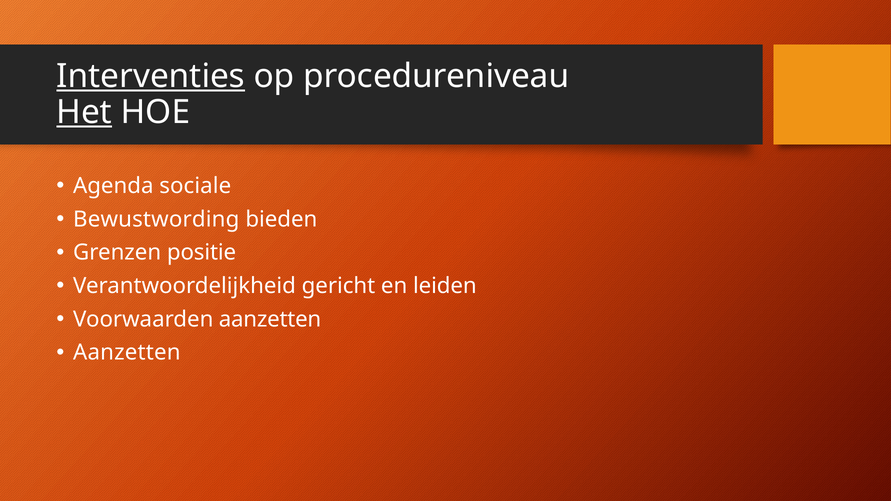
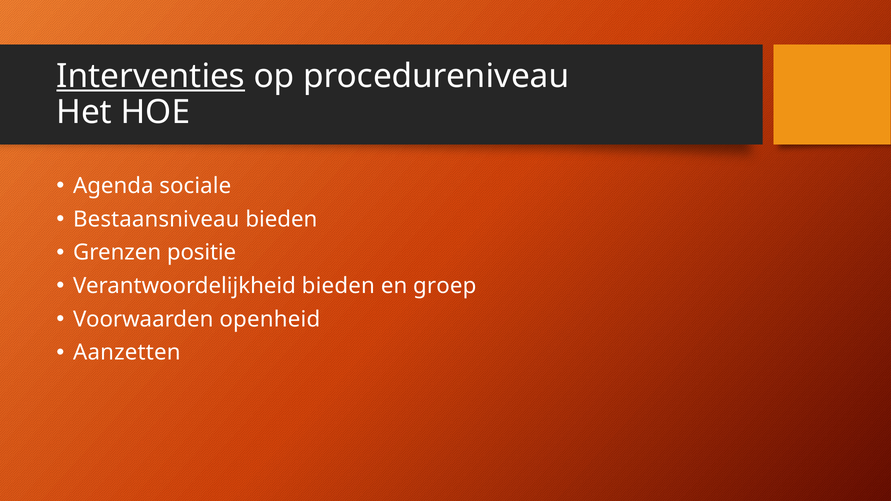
Het underline: present -> none (84, 112)
Bewustwording: Bewustwording -> Bestaansniveau (156, 219)
Verantwoordelijkheid gericht: gericht -> bieden (338, 286)
leiden: leiden -> groep (445, 286)
Voorwaarden aanzetten: aanzetten -> openheid (270, 319)
